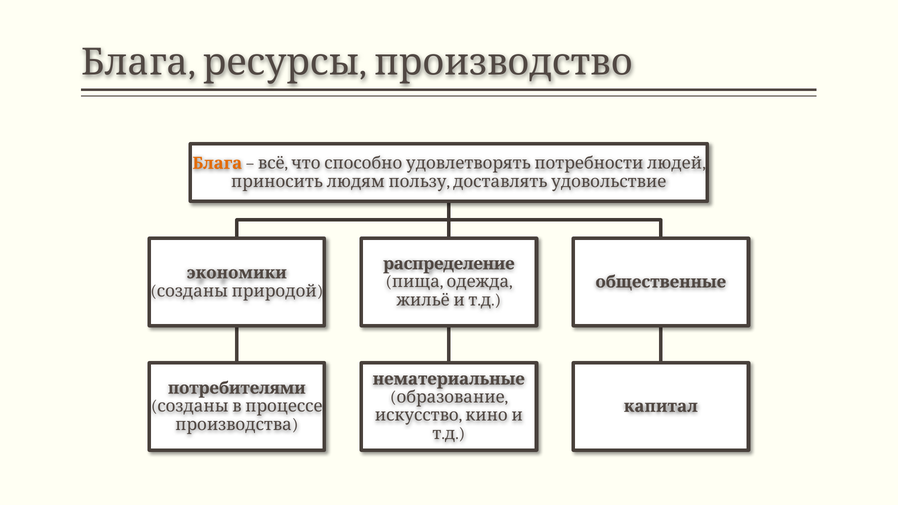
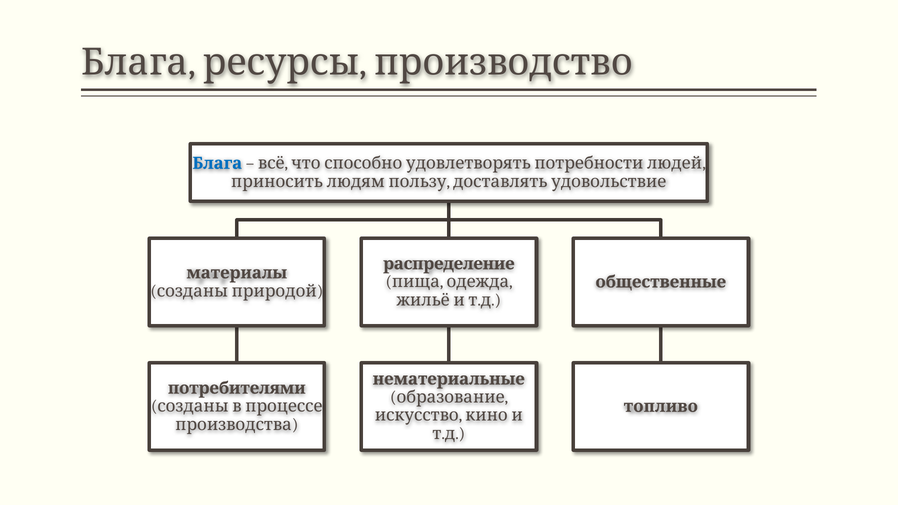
Блага colour: orange -> blue (217, 163)
экономики: экономики -> материалы (237, 273)
капитал: капитал -> топливо (661, 406)
